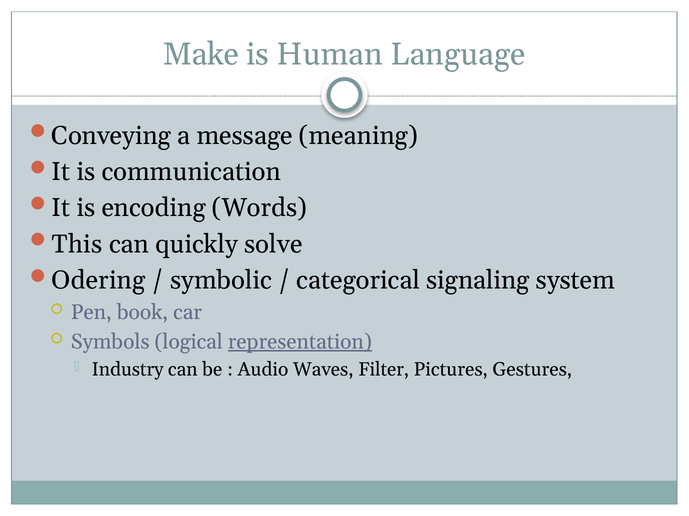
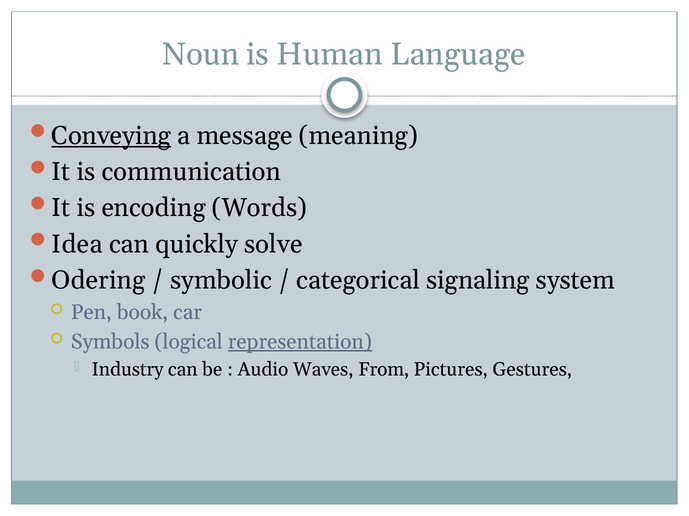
Make: Make -> Noun (201, 54)
Conveying underline: none -> present (111, 136)
This: This -> Idea (77, 244)
Filter: Filter -> From (384, 370)
